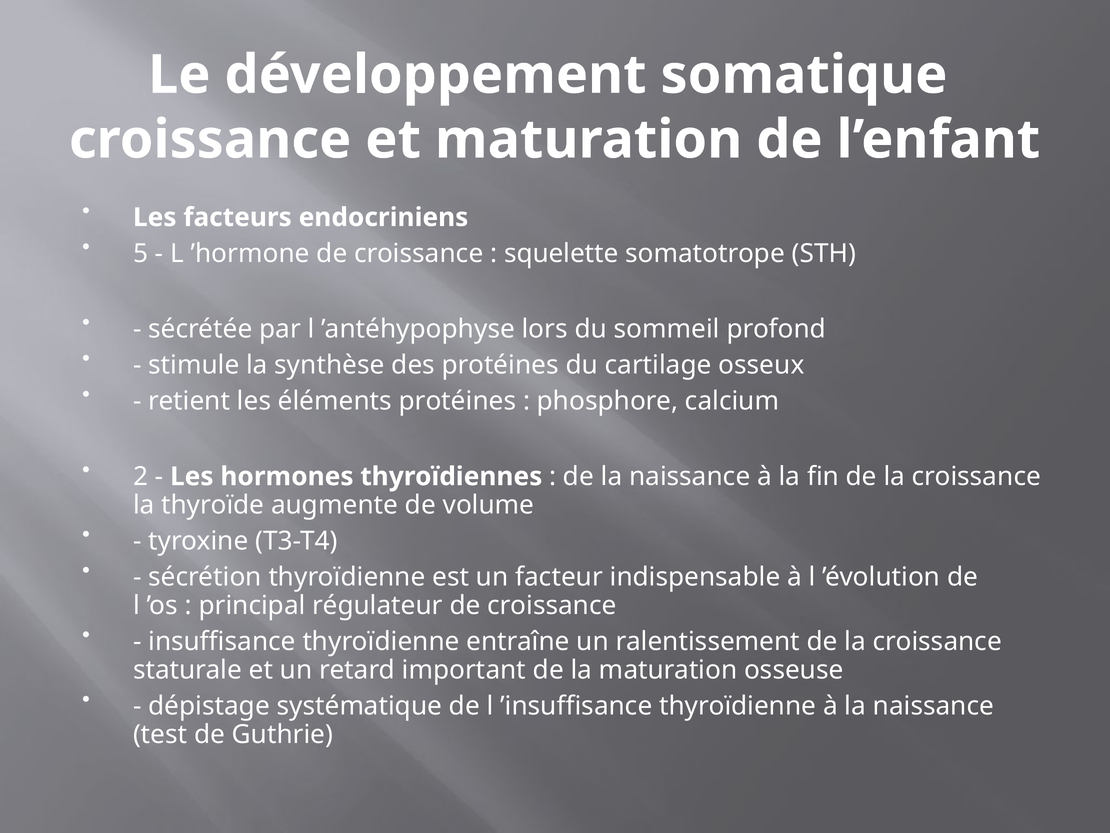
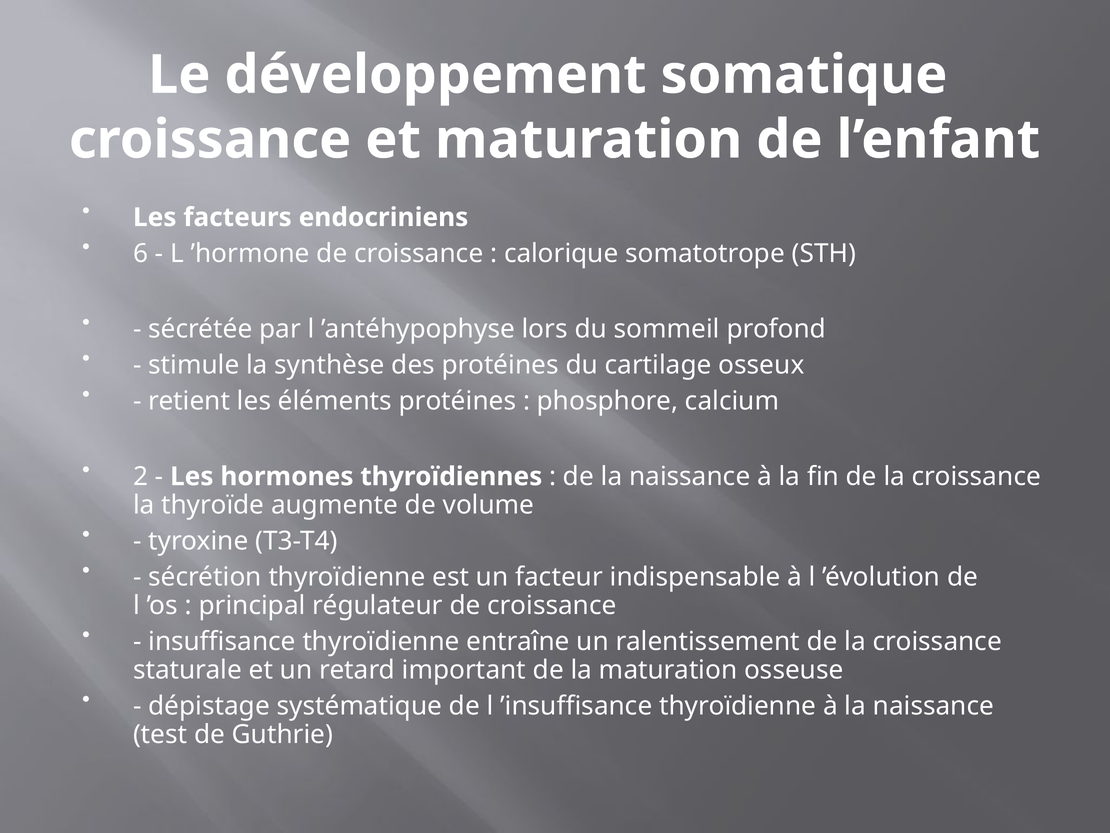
5: 5 -> 6 (141, 253)
squelette: squelette -> calorique (561, 253)
